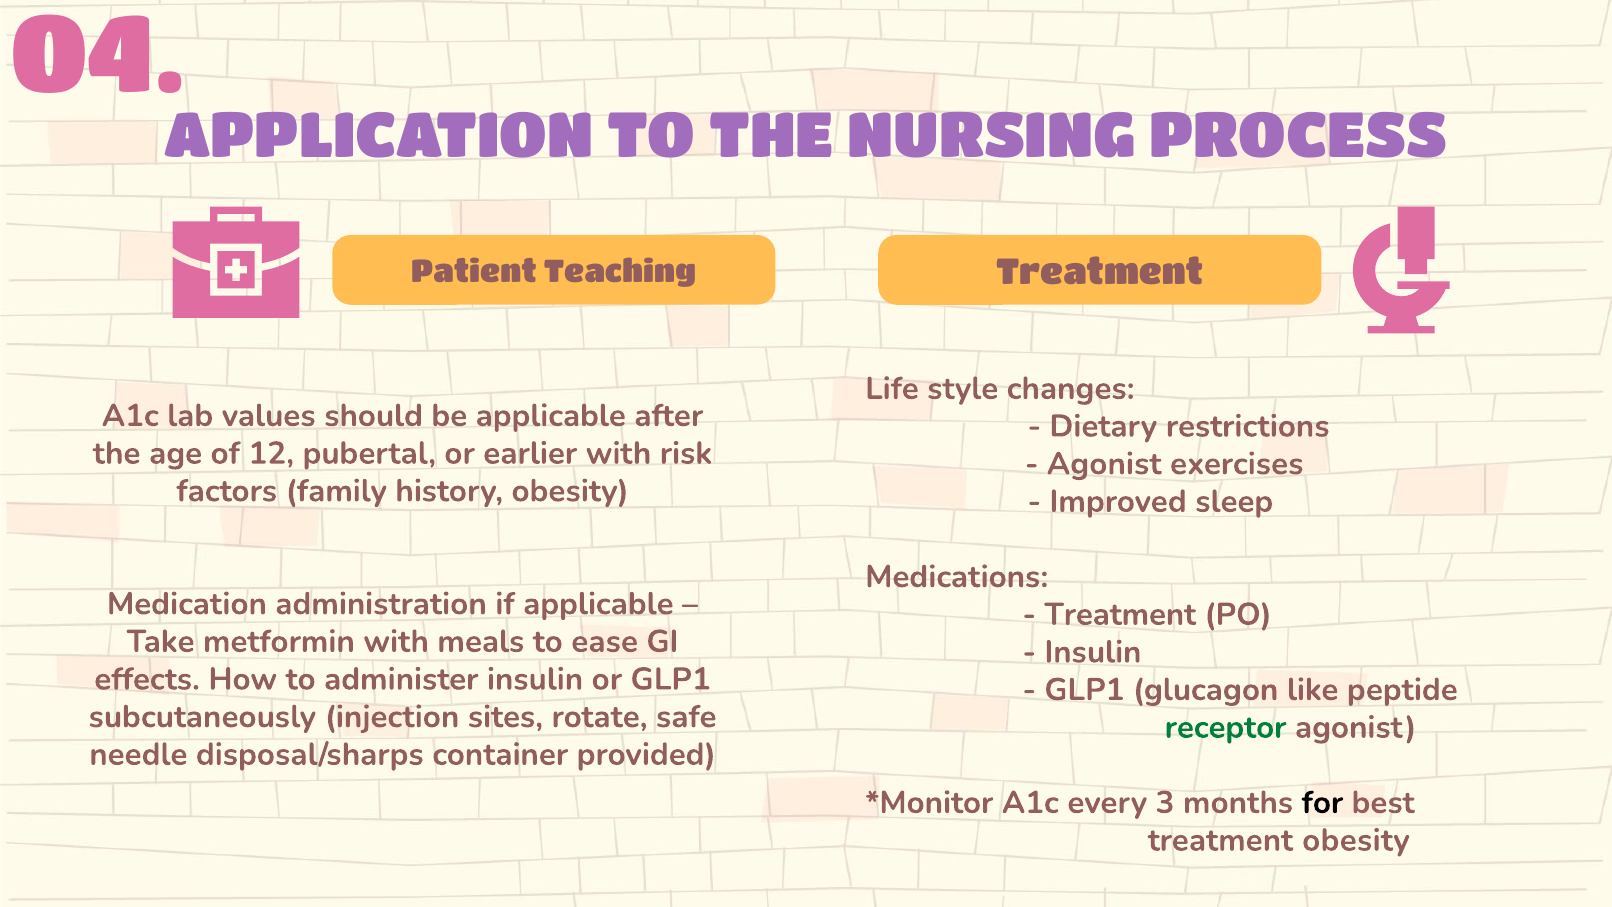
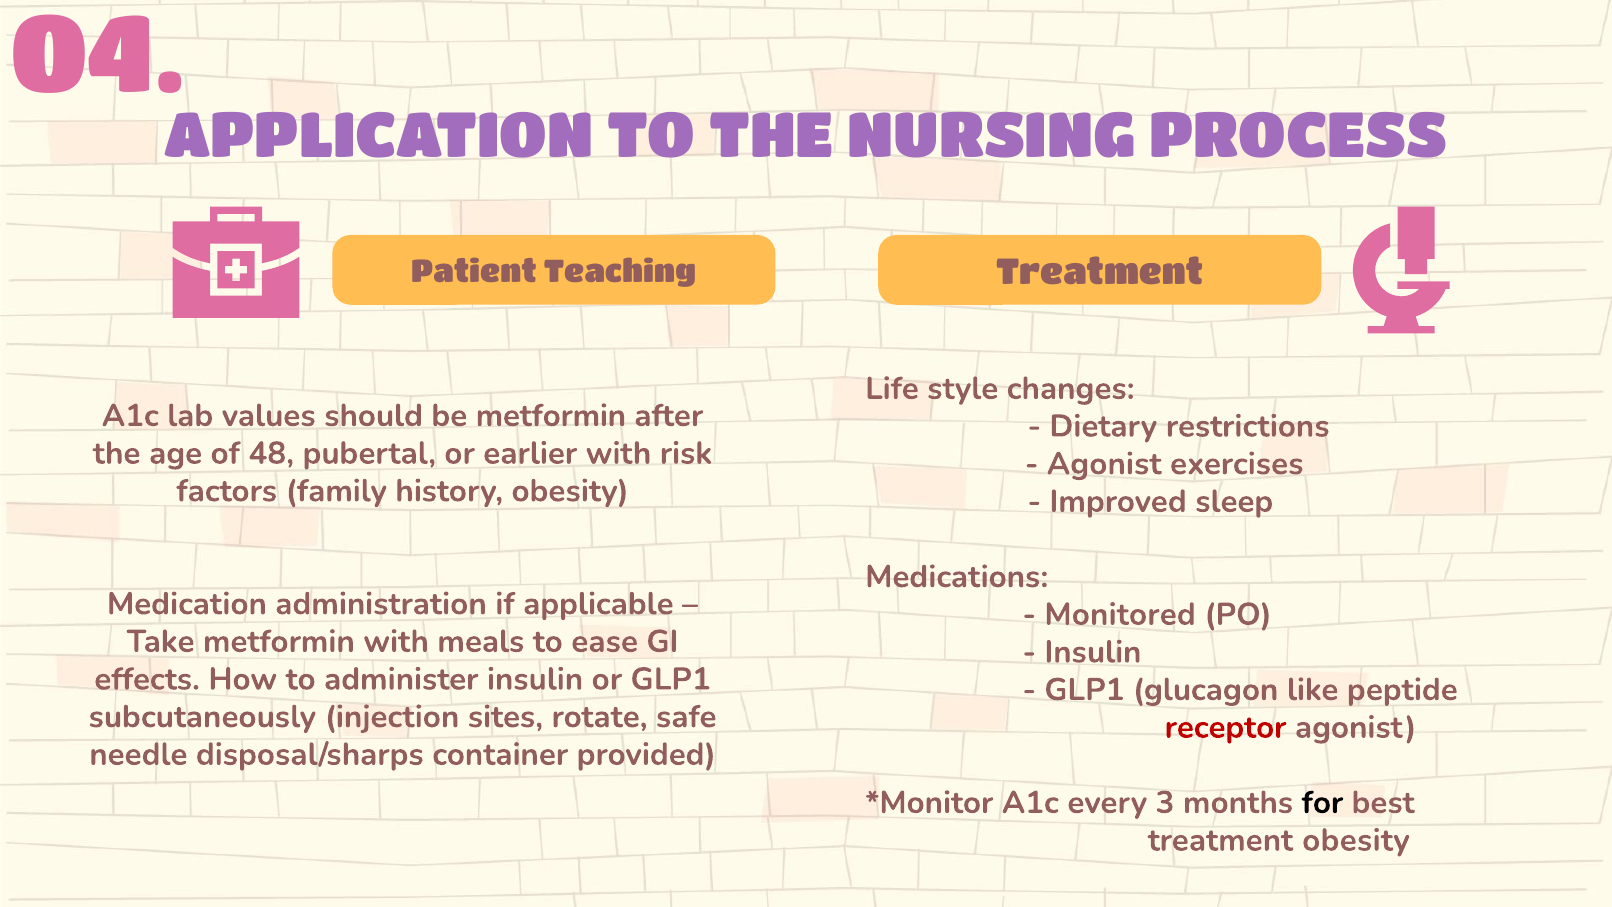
be applicable: applicable -> metformin (551, 416)
12: 12 -> 48 (271, 453)
Treatment: Treatment -> Monitored (1120, 614)
receptor colour: green -> red (1226, 727)
